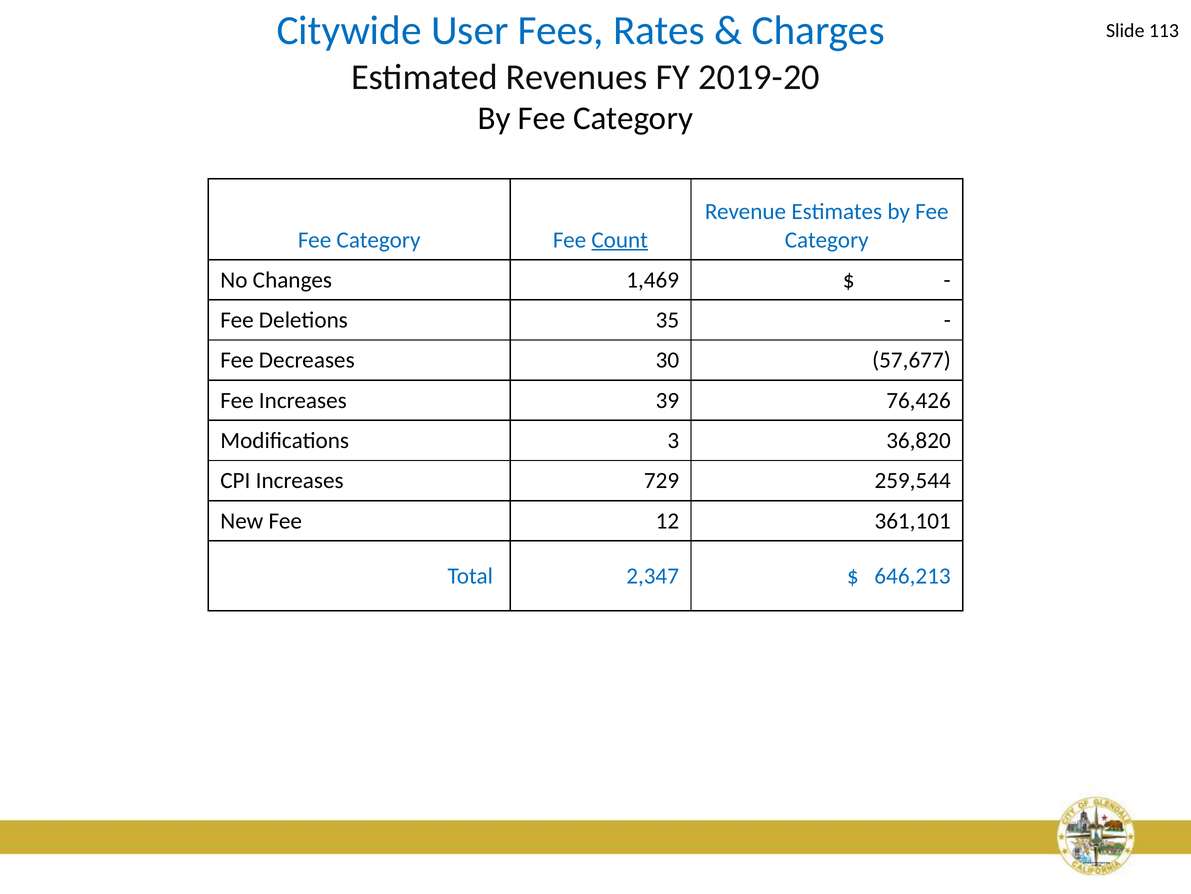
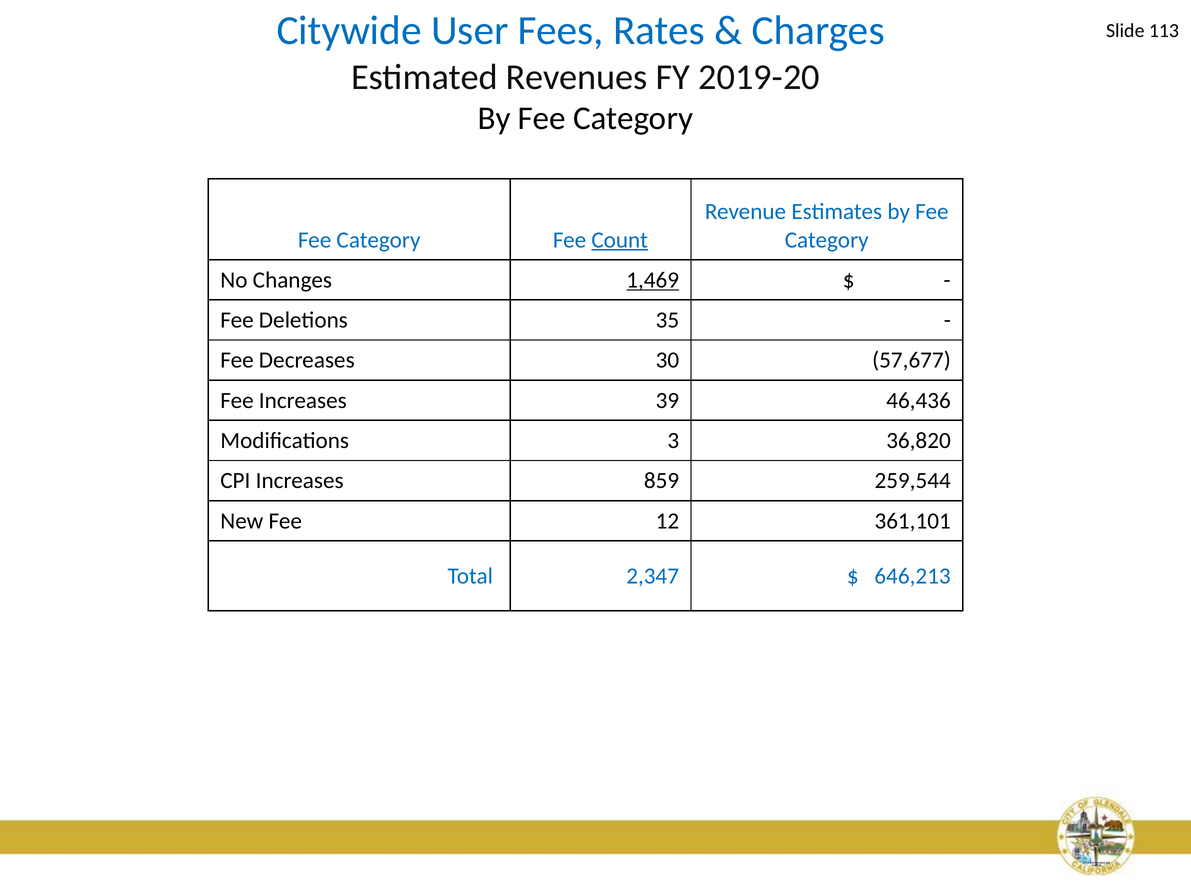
1,469 underline: none -> present (653, 280)
76,426: 76,426 -> 46,436 (918, 400)
729: 729 -> 859 (662, 480)
